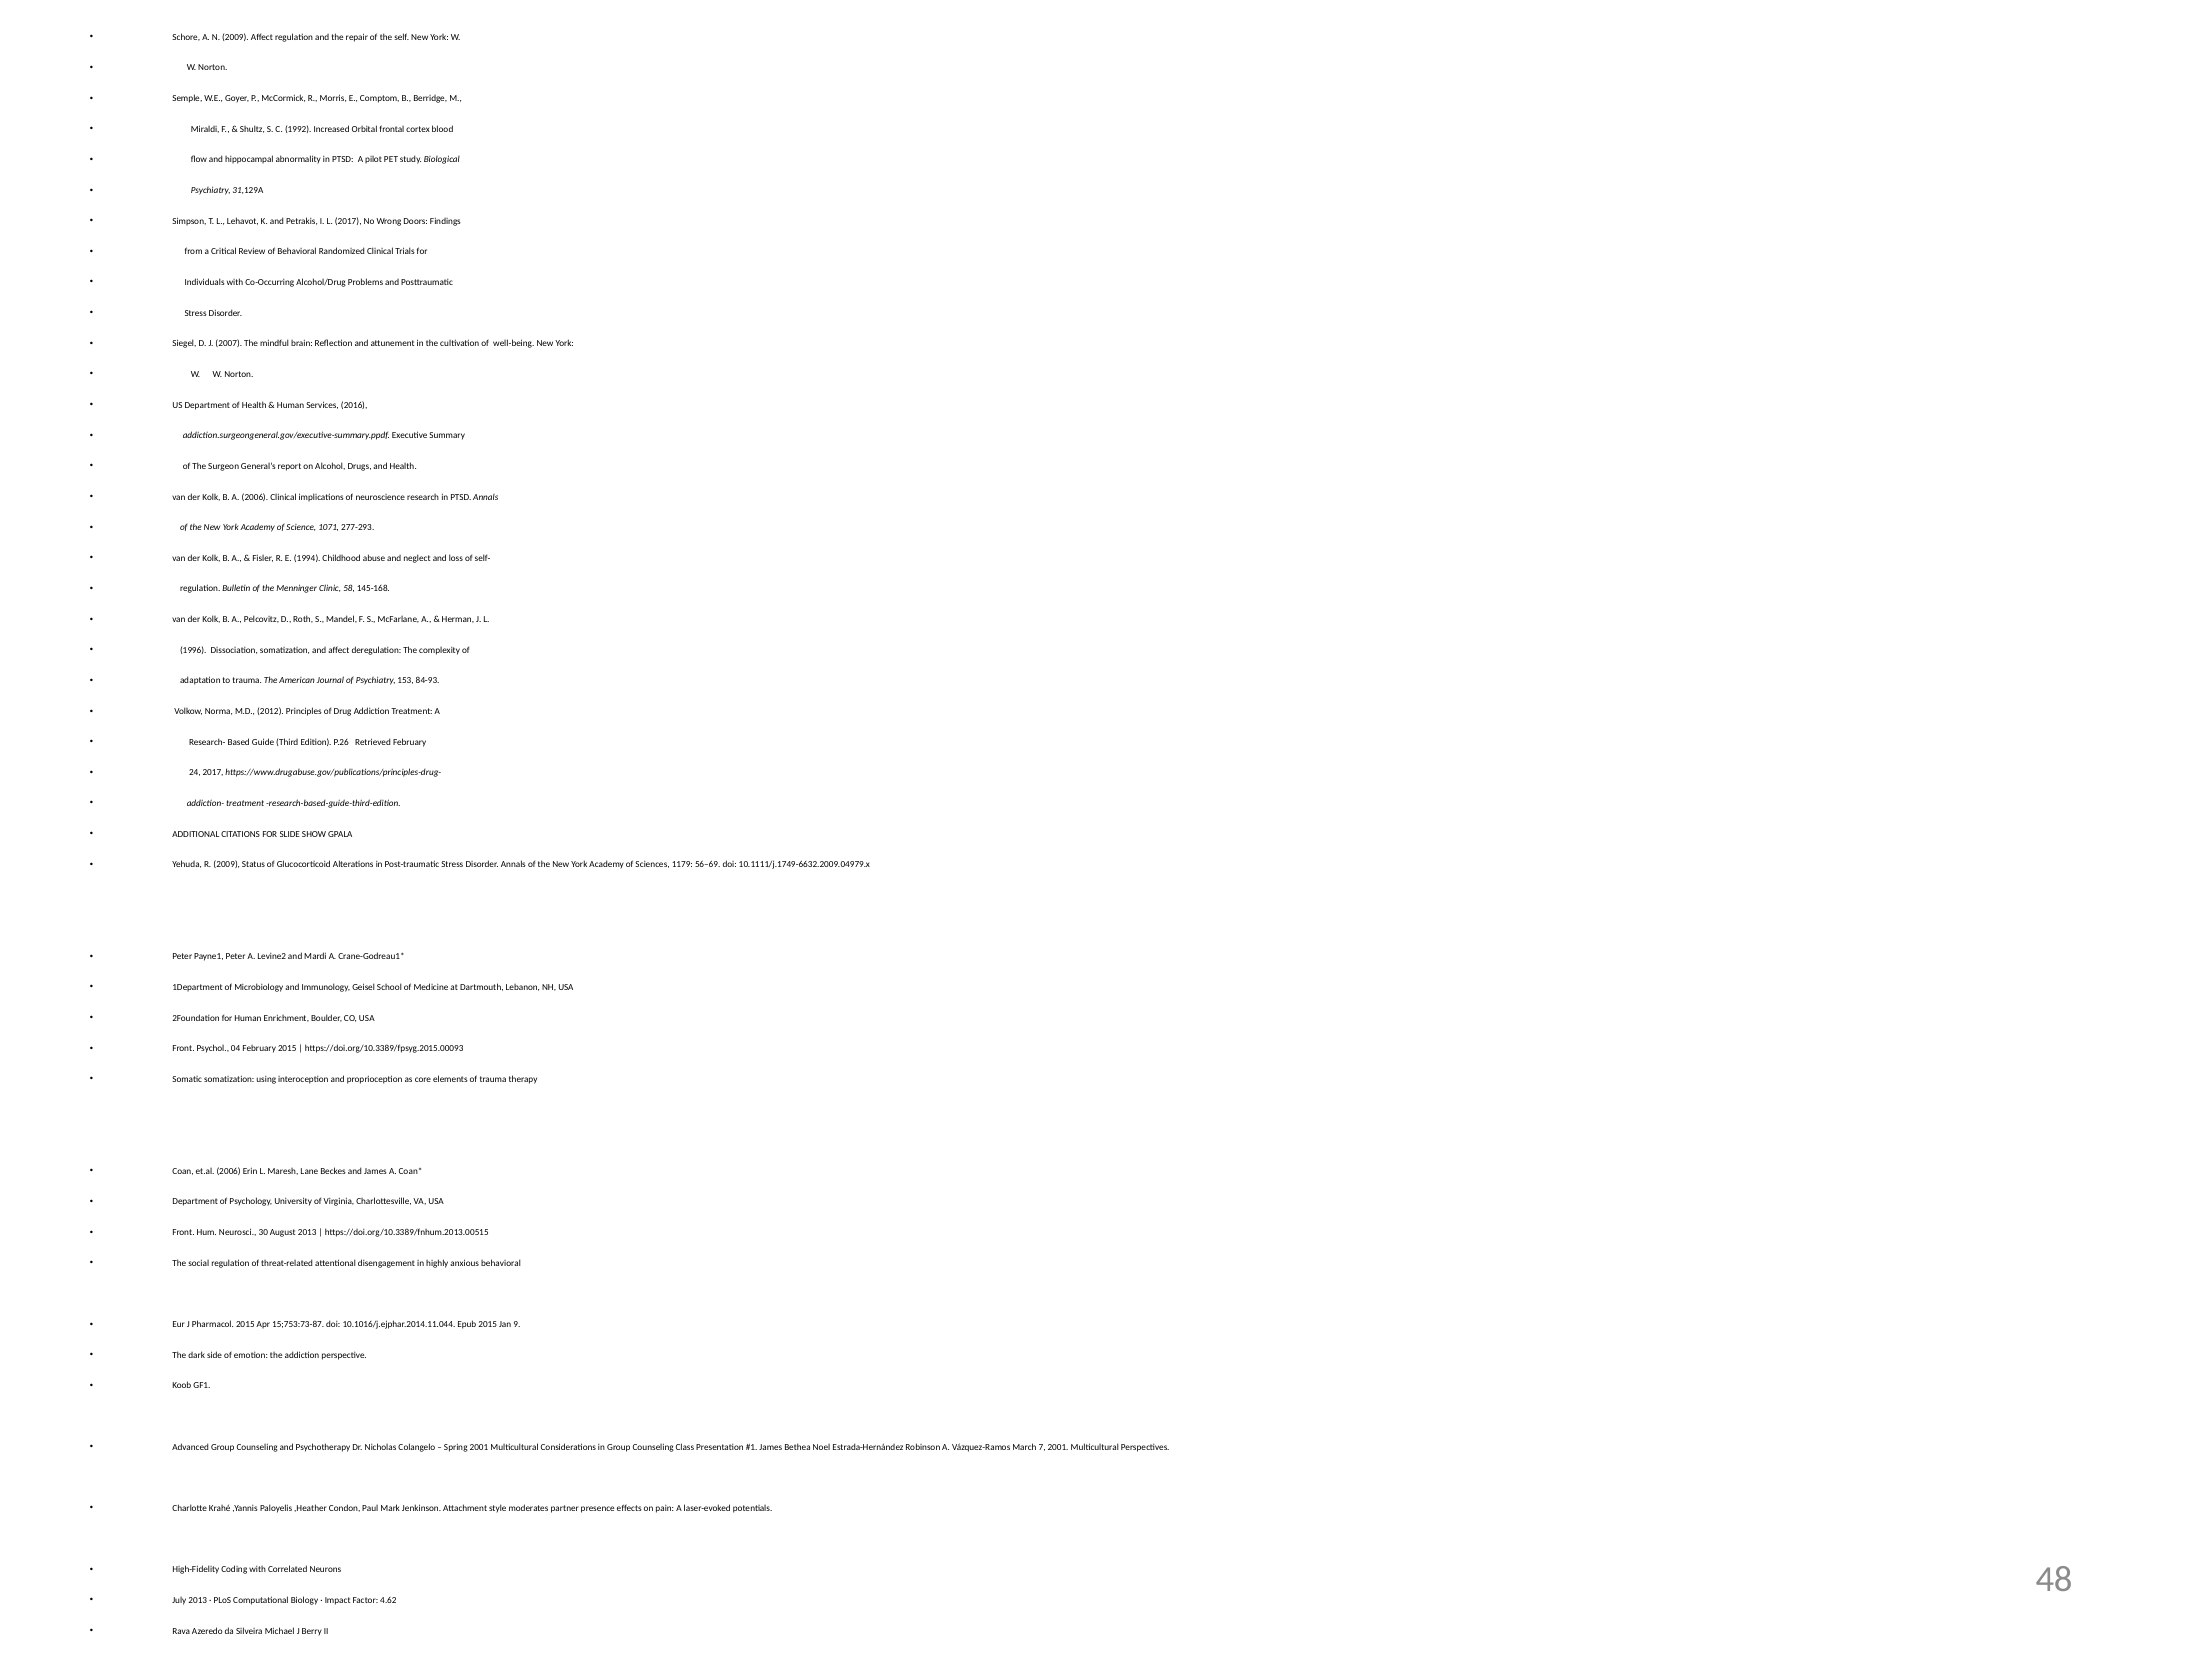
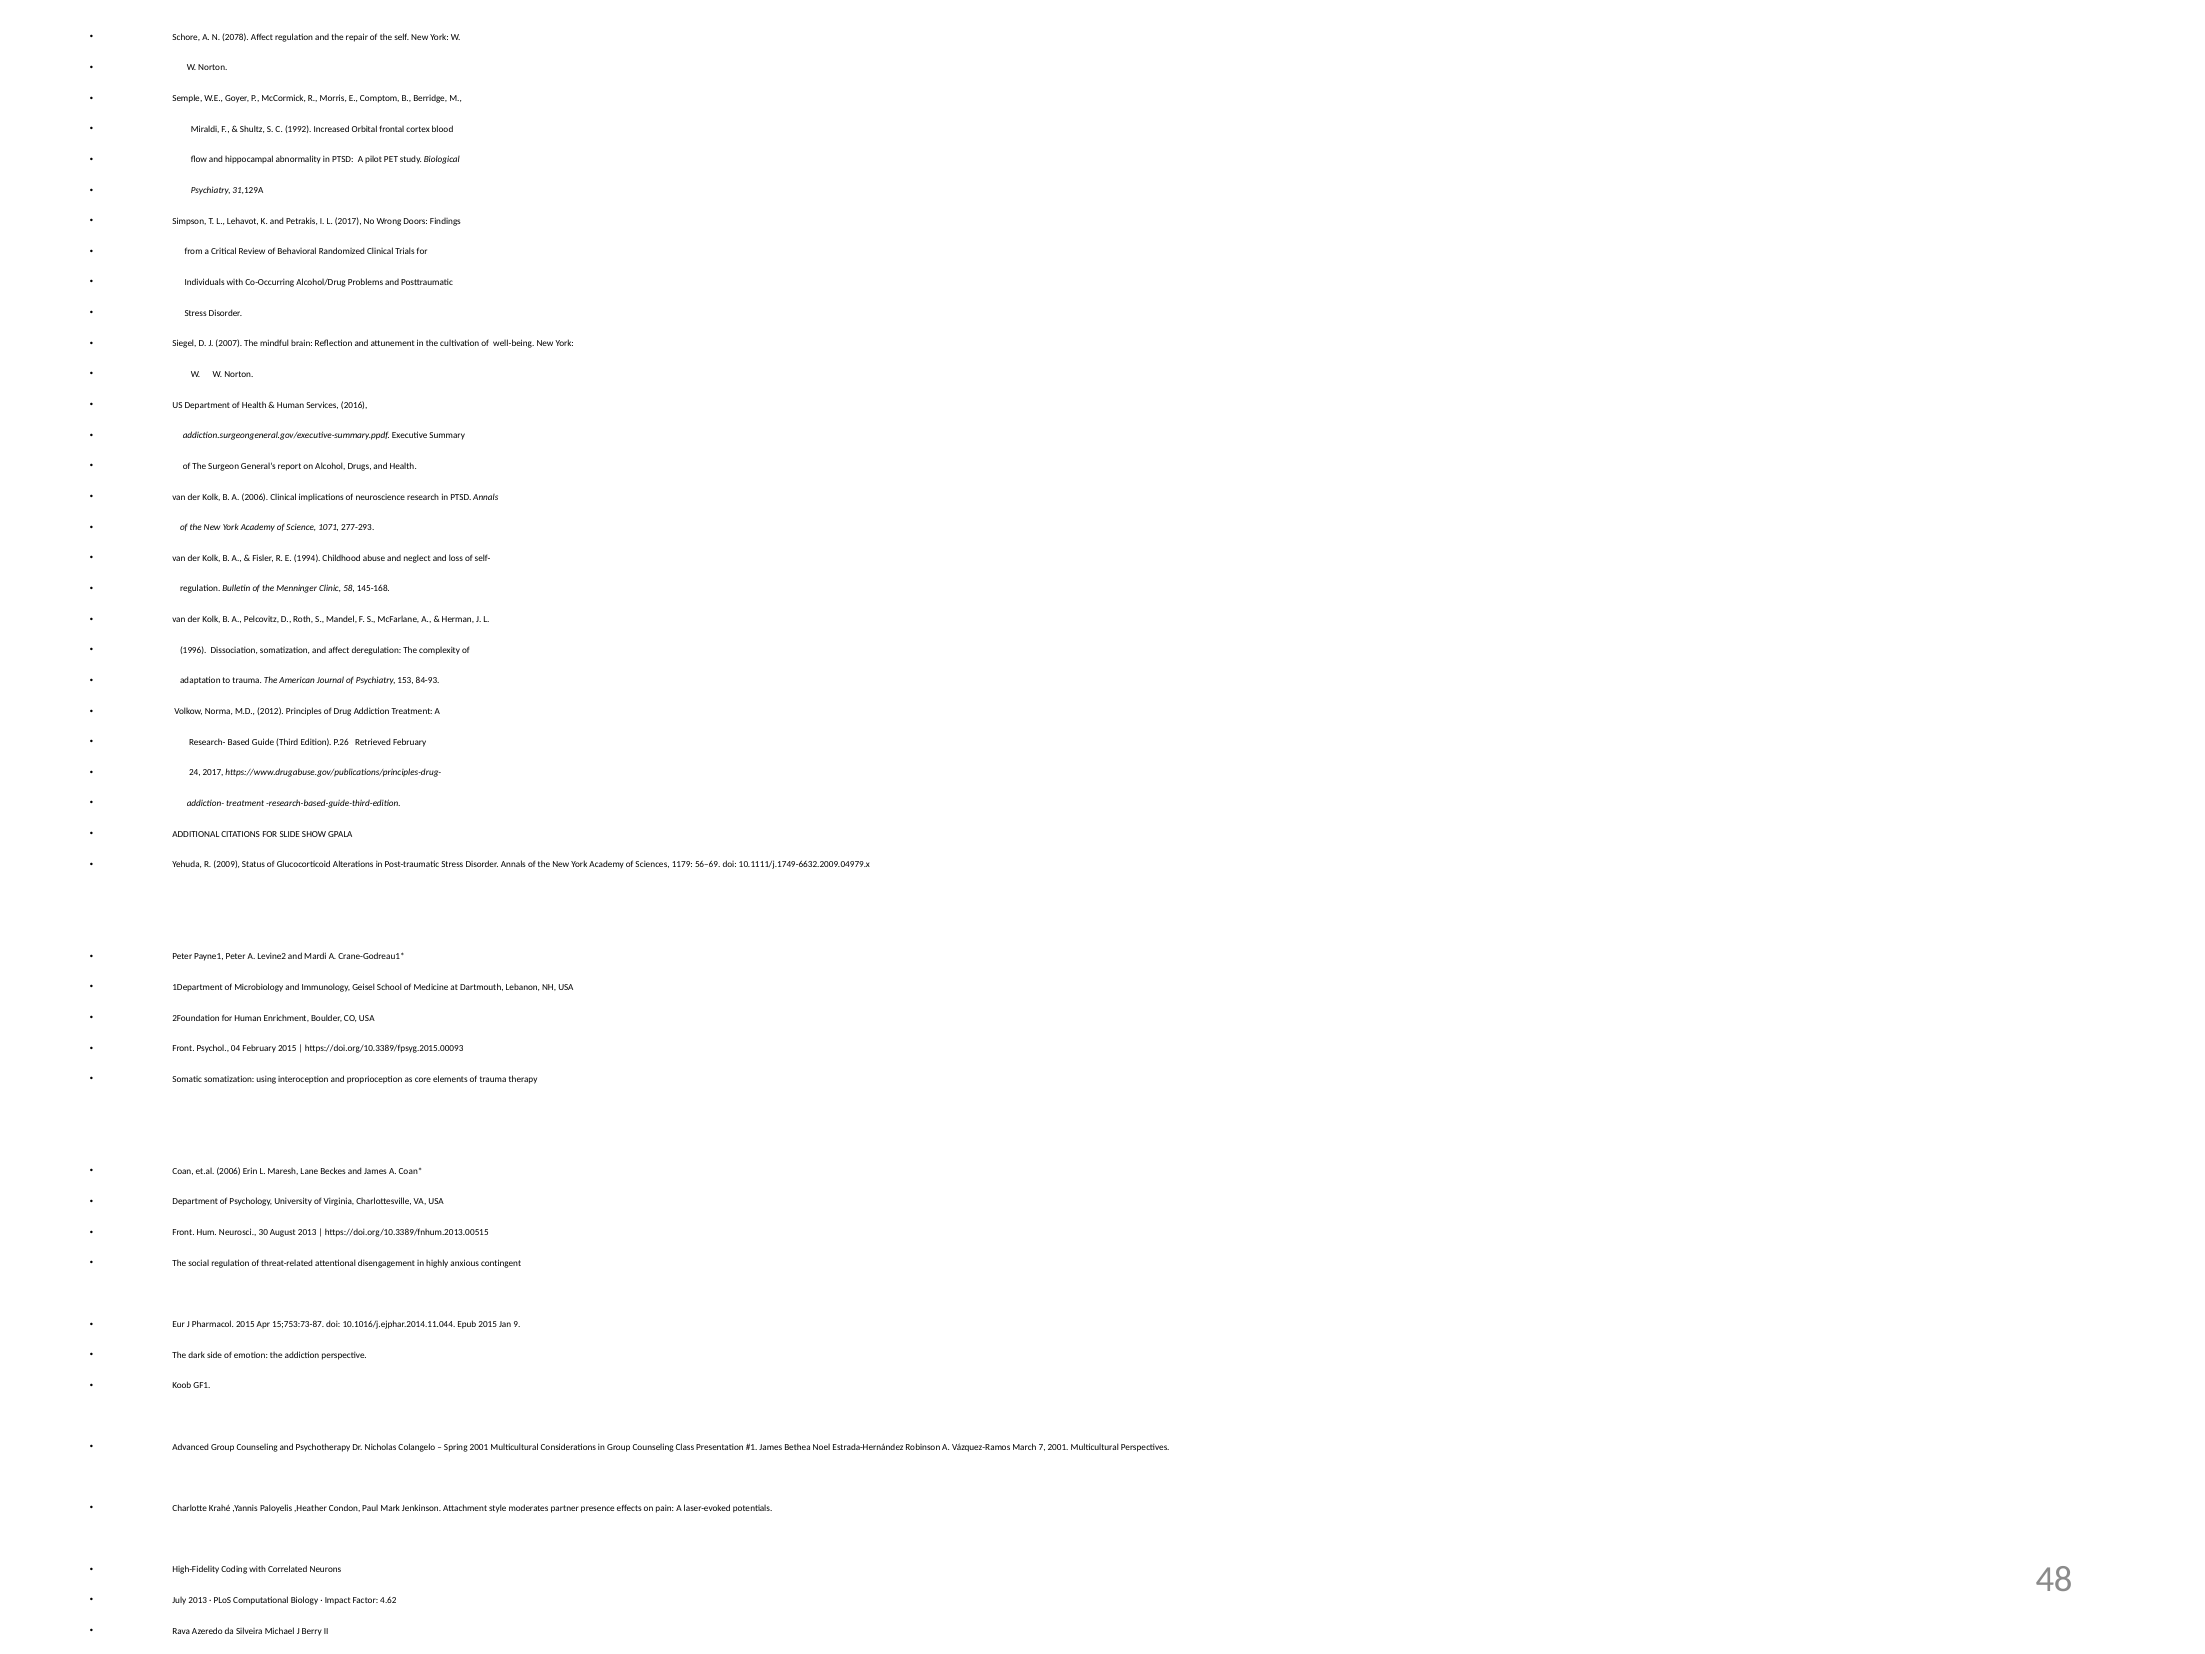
N 2009: 2009 -> 2078 (235, 37)
anxious behavioral: behavioral -> contingent (501, 1263)
